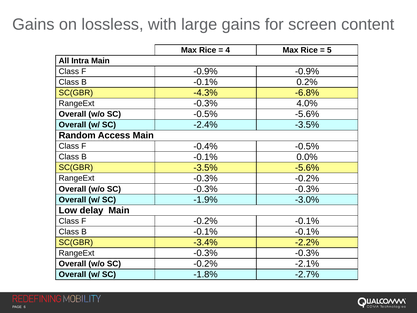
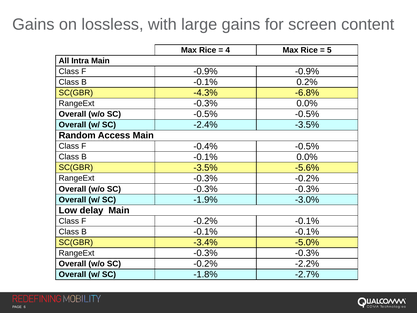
-0.3% 4.0%: 4.0% -> 0.0% (307, 103)
-0.5% -5.6%: -5.6% -> -0.5% (307, 114)
-2.2%: -2.2% -> -5.0% (307, 242)
-2.1%: -2.1% -> -2.2% (307, 264)
